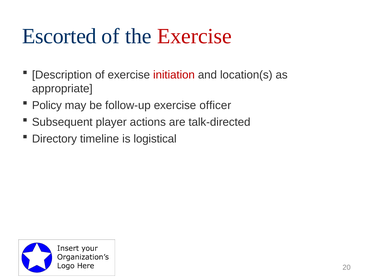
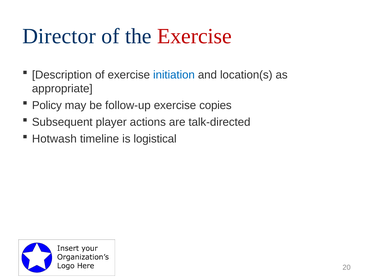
Escorted: Escorted -> Director (59, 36)
initiation colour: red -> blue (174, 75)
officer: officer -> copies (215, 105)
Directory: Directory -> Hotwash (54, 139)
